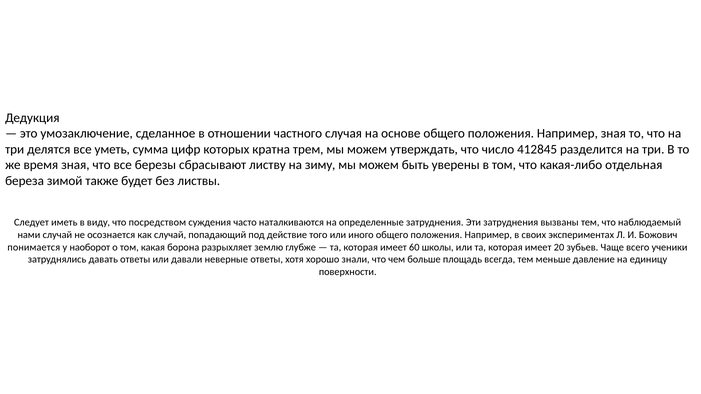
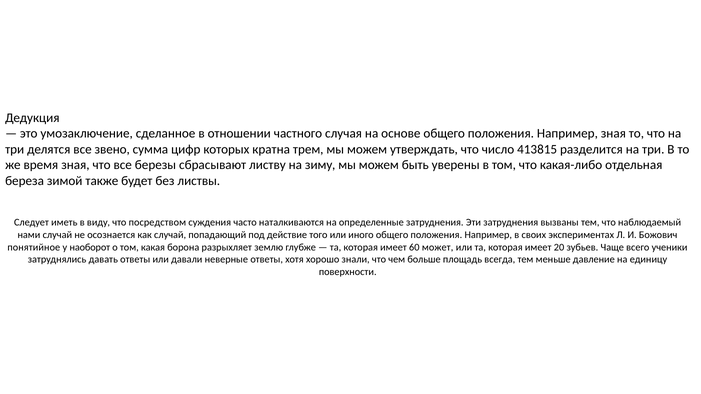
уметь: уметь -> звено (112, 149)
412845: 412845 -> 413815 (537, 149)
понимается: понимается -> понятийное (34, 247)
школы: школы -> может (438, 247)
